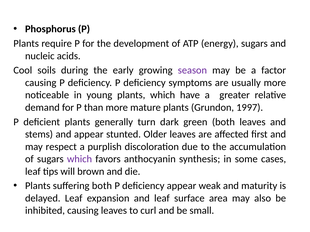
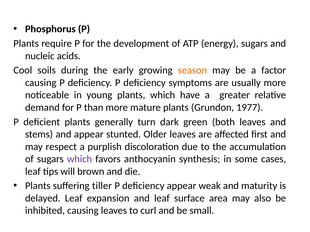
season colour: purple -> orange (192, 70)
1997: 1997 -> 1977 (250, 108)
suffering both: both -> tiller (102, 186)
